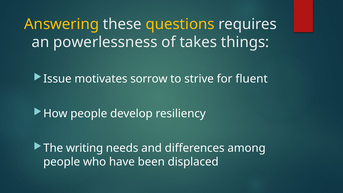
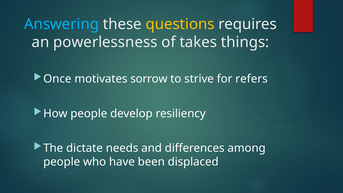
Answering colour: yellow -> light blue (62, 24)
Issue: Issue -> Once (57, 79)
fluent: fluent -> refers (252, 79)
writing: writing -> dictate (84, 148)
